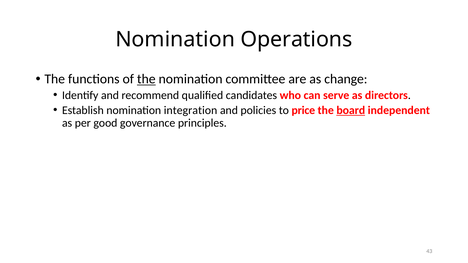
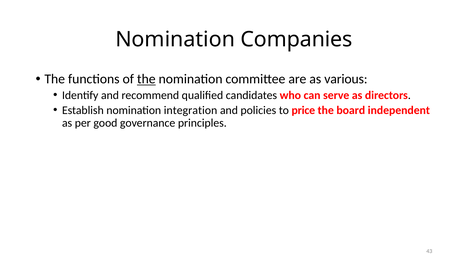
Operations: Operations -> Companies (296, 39)
change: change -> various (346, 79)
board underline: present -> none (351, 110)
